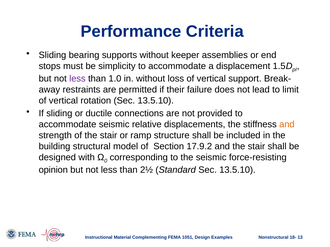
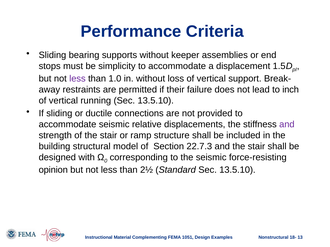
limit: limit -> inch (291, 90)
rotation: rotation -> running (96, 101)
and colour: orange -> purple (287, 125)
17.9.2: 17.9.2 -> 22.7.3 (199, 147)
